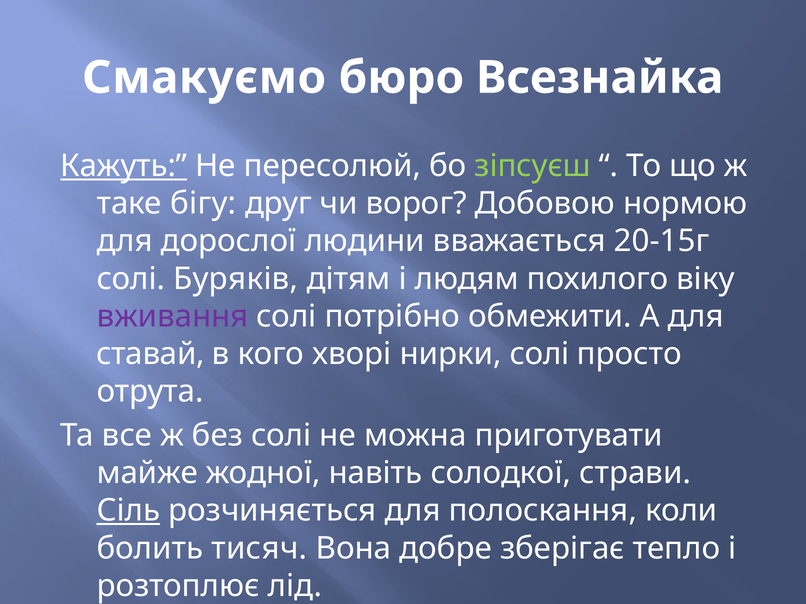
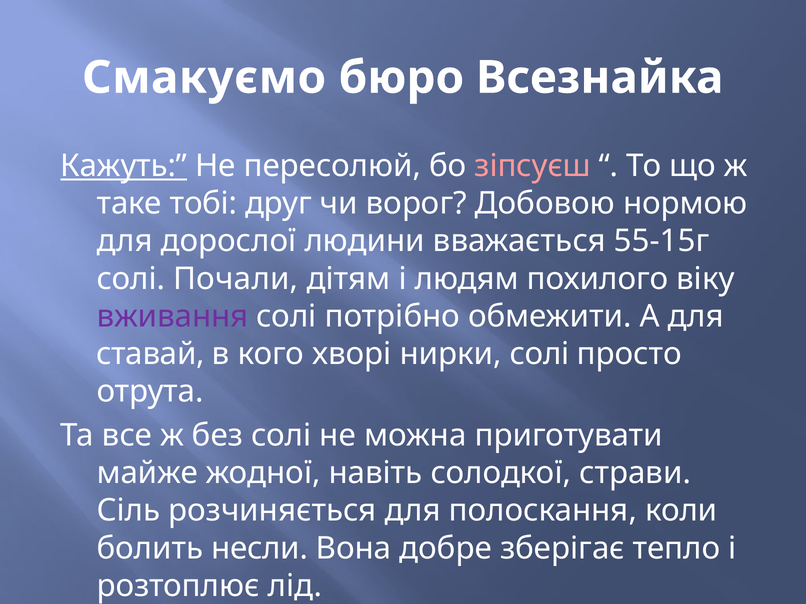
зіпсуєш colour: light green -> pink (533, 166)
бігу: бігу -> тобі (203, 204)
20-15г: 20-15г -> 55-15г (662, 241)
Буряків: Буряків -> Почали (236, 279)
Сіль underline: present -> none (128, 511)
тисяч: тисяч -> несли (260, 549)
